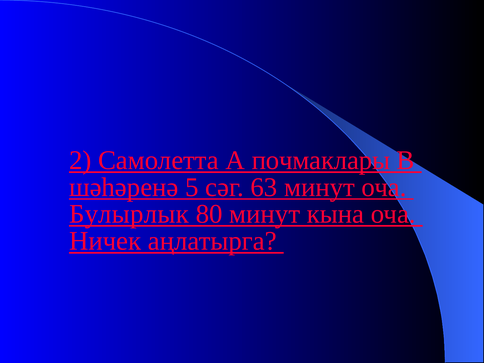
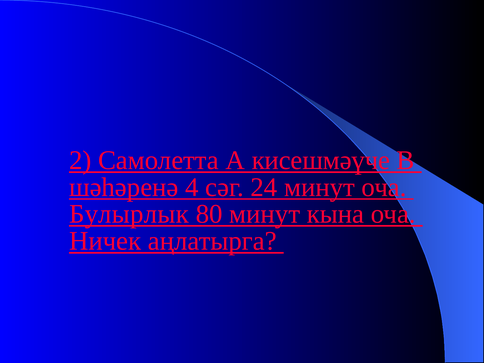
почмаклары: почмаклары -> кисешмәүче (321, 160)
5: 5 -> 4 (192, 187)
63: 63 -> 24 (264, 187)
